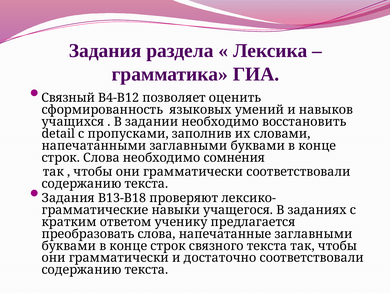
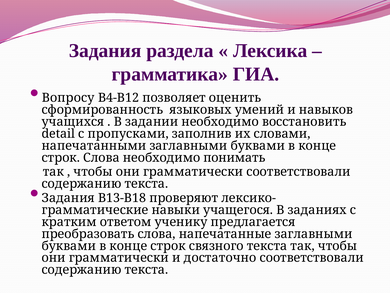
Связный: Связный -> Вопросу (68, 98)
сомнения: сомнения -> понимать (234, 157)
